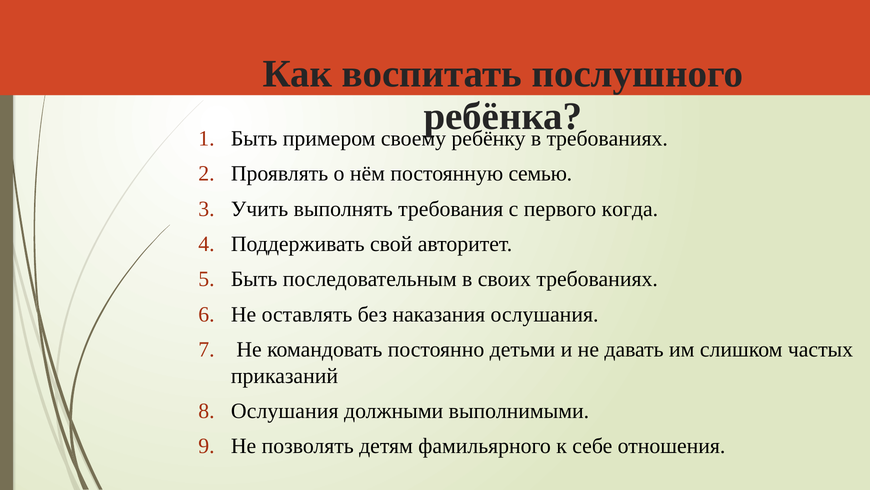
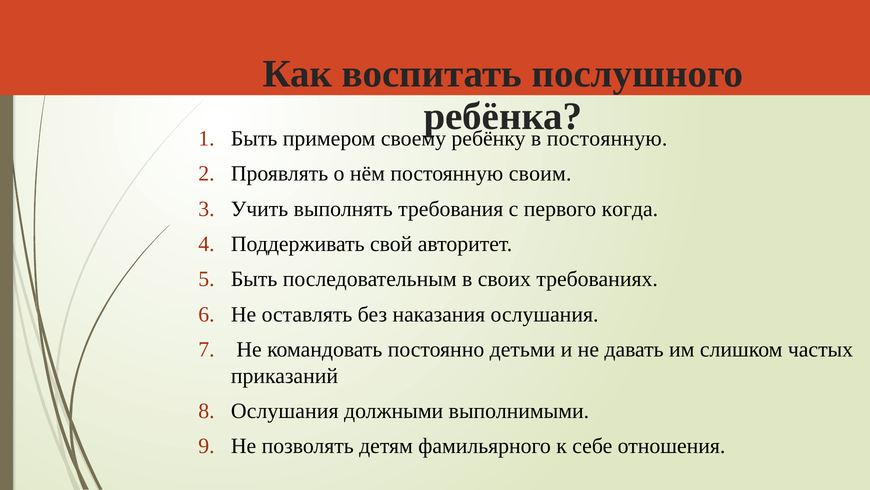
требованиях: требованиях -> постоянную (607, 138)
семью: семью -> своим (540, 173)
